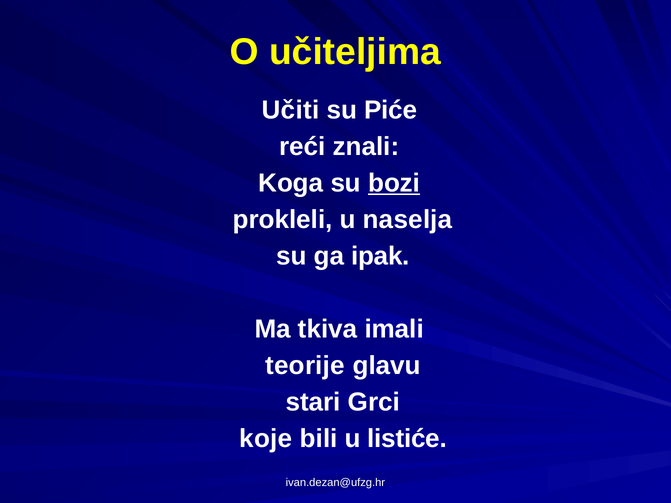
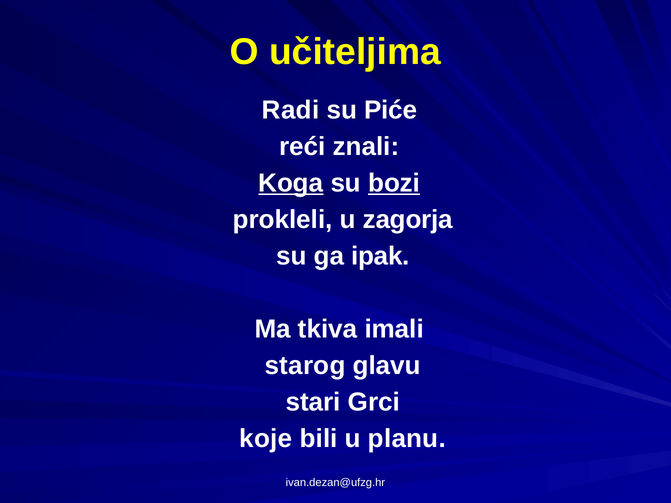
Učiti: Učiti -> Radi (291, 110)
Koga underline: none -> present (291, 183)
naselja: naselja -> zagorja (408, 220)
teorije: teorije -> starog (305, 366)
listiće: listiće -> planu (407, 439)
